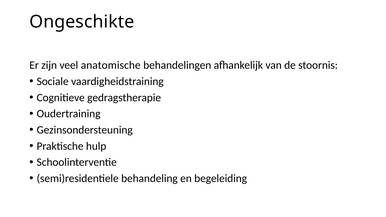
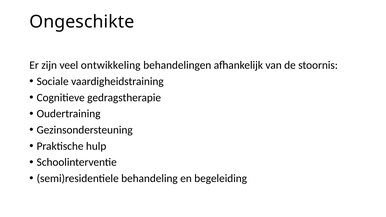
anatomische: anatomische -> ontwikkeling (111, 65)
